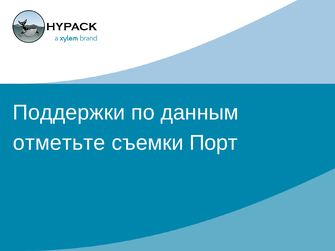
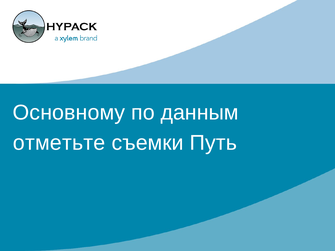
Поддержки: Поддержки -> Основному (69, 113)
Порт: Порт -> Путь (213, 143)
